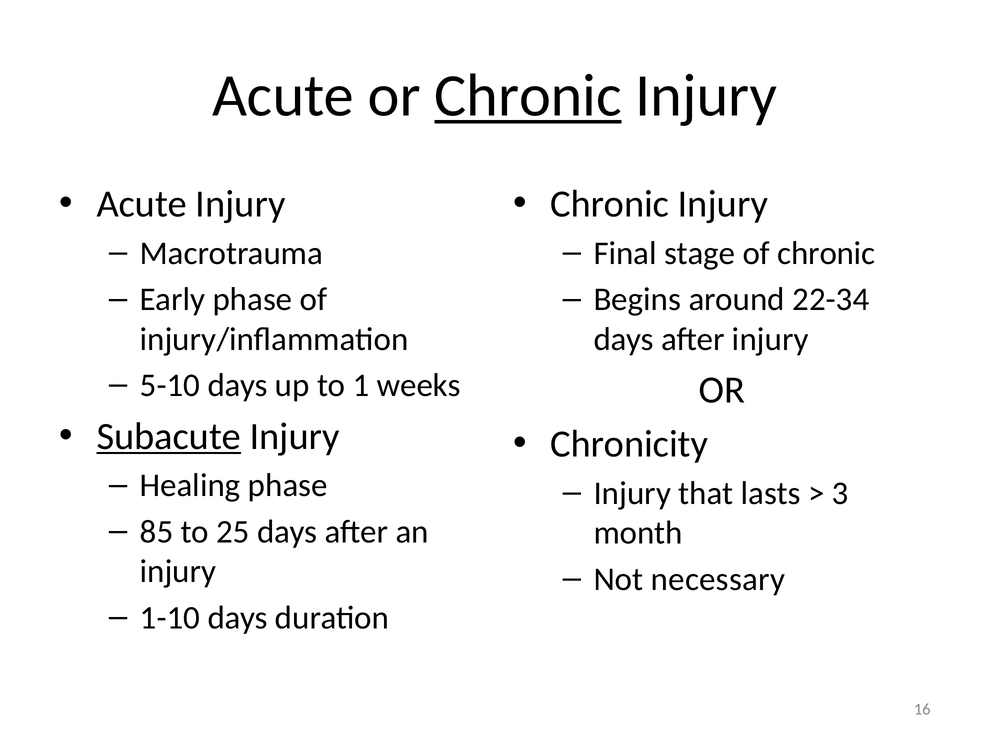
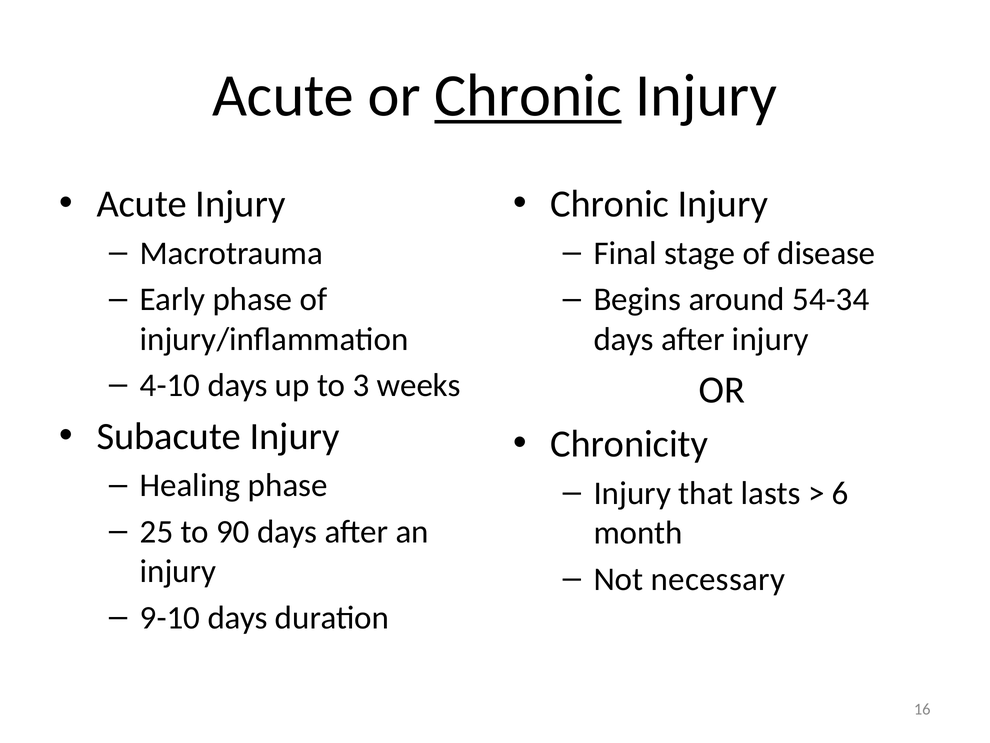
of chronic: chronic -> disease (826, 253)
22-34: 22-34 -> 54-34 (831, 299)
5-10: 5-10 -> 4-10 (170, 385)
1: 1 -> 3 (361, 385)
Subacute underline: present -> none (169, 436)
3: 3 -> 6 (840, 493)
85: 85 -> 25 (157, 531)
25: 25 -> 90 (233, 531)
1-10: 1-10 -> 9-10 (170, 617)
